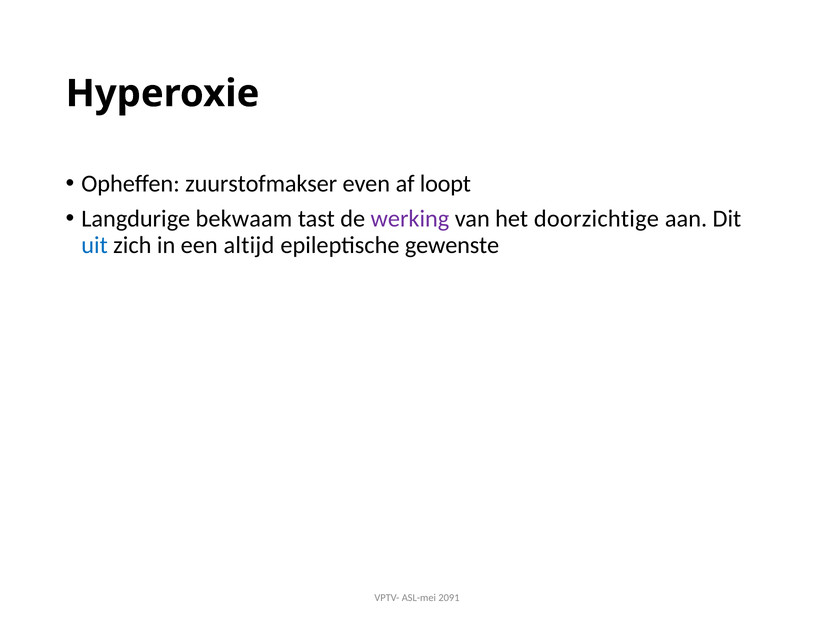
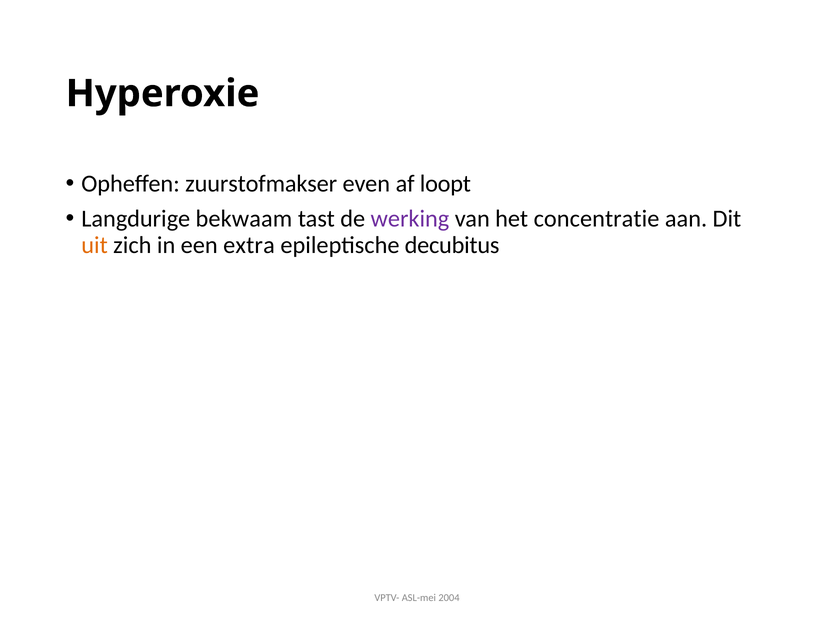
doorzichtige: doorzichtige -> concentratie (596, 219)
uit colour: blue -> orange (95, 245)
altijd: altijd -> extra (249, 245)
gewenste: gewenste -> decubitus (452, 245)
2091: 2091 -> 2004 (449, 597)
